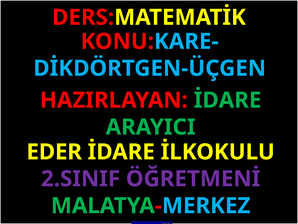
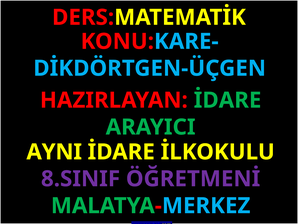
EDER: EDER -> AYNI (54, 152)
2.SINIF: 2.SINIF -> 8.SINIF (81, 178)
